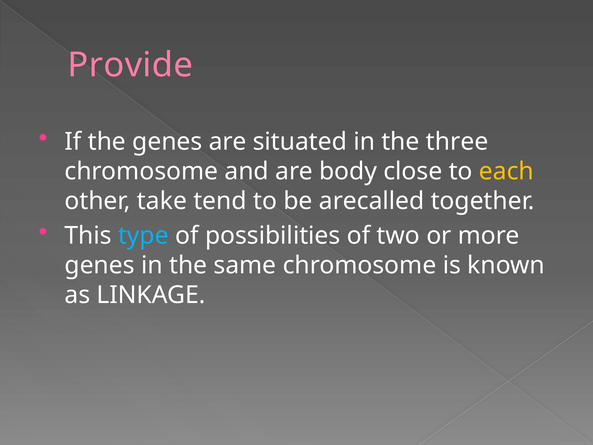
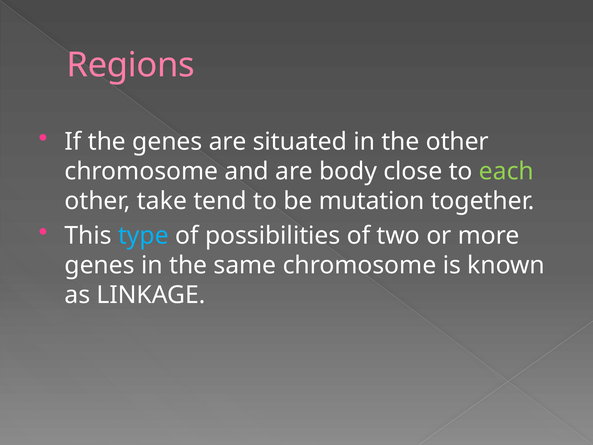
Provide: Provide -> Regions (131, 65)
the three: three -> other (457, 142)
each colour: yellow -> light green (506, 171)
arecalled: arecalled -> mutation (372, 201)
